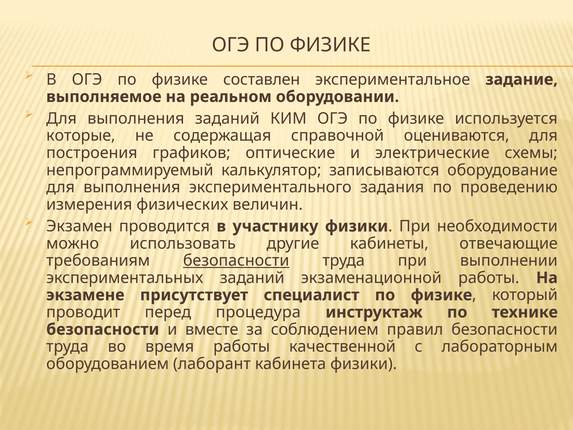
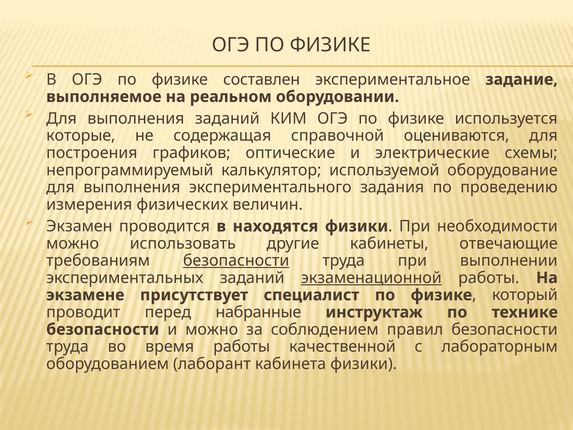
записываются: записываются -> используемой (384, 170)
участнику: участнику -> находятся (275, 226)
экзаменационной underline: none -> present (371, 278)
процедура: процедура -> набранные (258, 312)
и вместе: вместе -> можно (212, 329)
